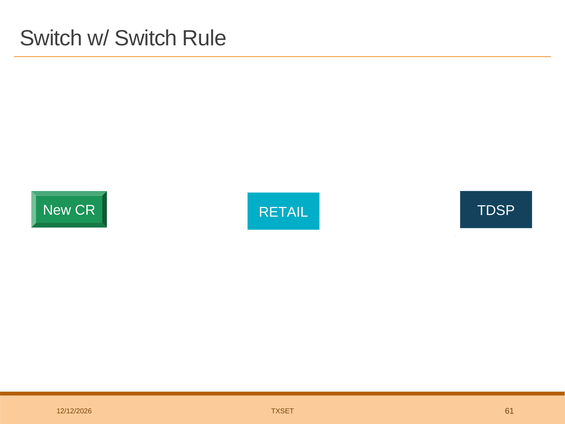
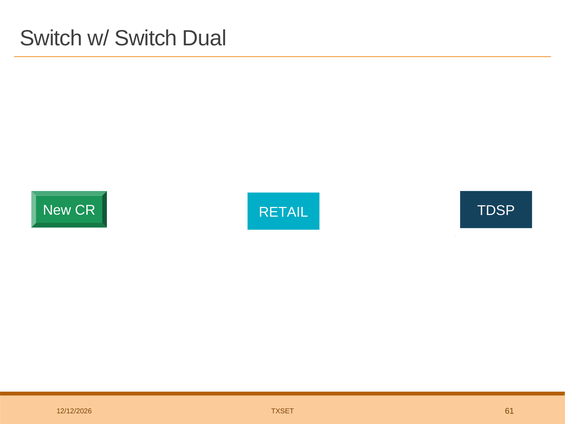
Rule: Rule -> Dual (205, 38)
